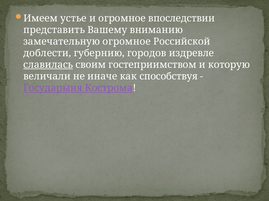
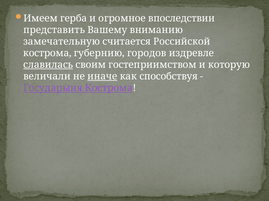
устье: устье -> герба (74, 18)
замечательную огромное: огромное -> считается (127, 42)
доблести: доблести -> кострома (47, 53)
иначе underline: none -> present (102, 77)
